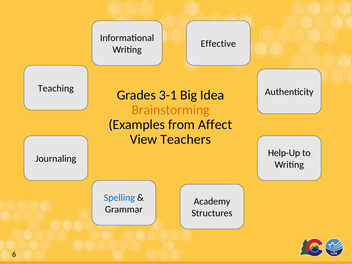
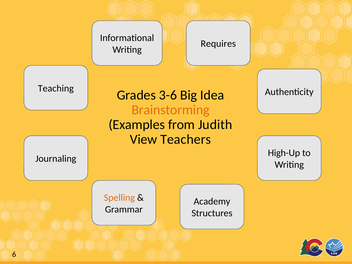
Effective: Effective -> Requires (218, 44)
3-1: 3-1 -> 3-6 (168, 95)
Affect: Affect -> Judith (215, 125)
Help-Up: Help-Up -> High-Up (284, 153)
Spelling colour: blue -> orange (119, 198)
